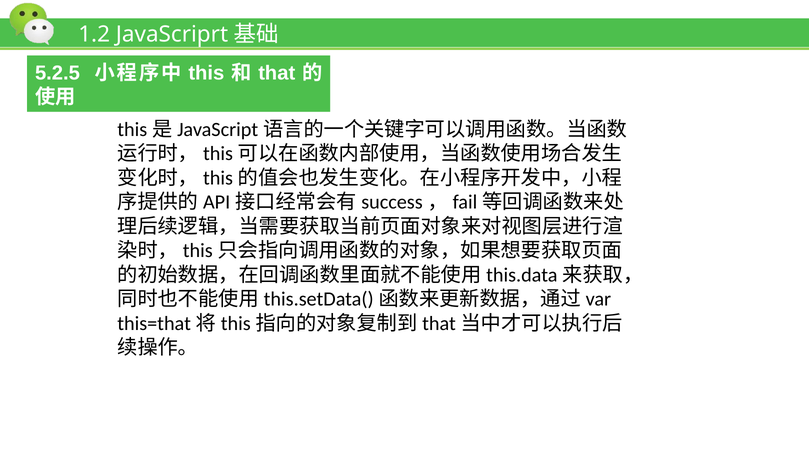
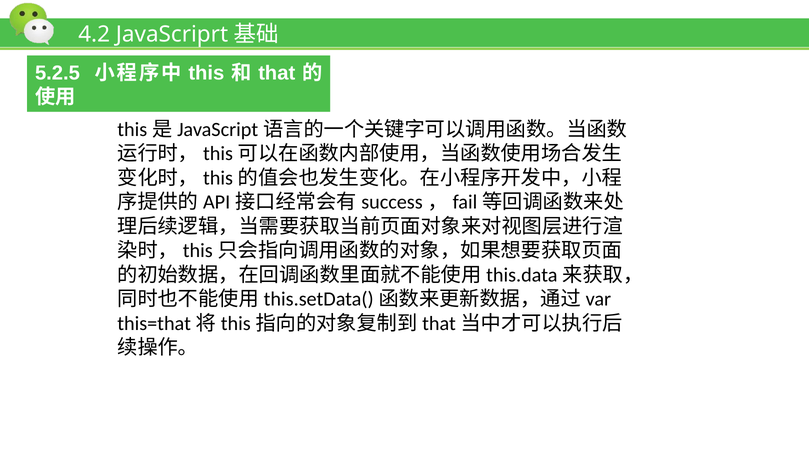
1.2: 1.2 -> 4.2 (94, 34)
